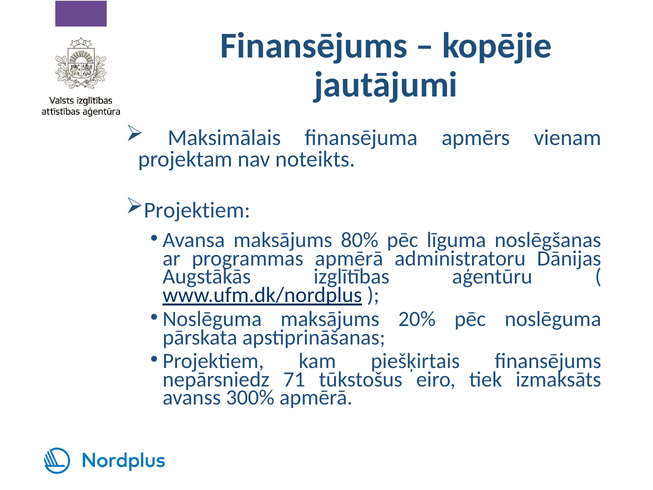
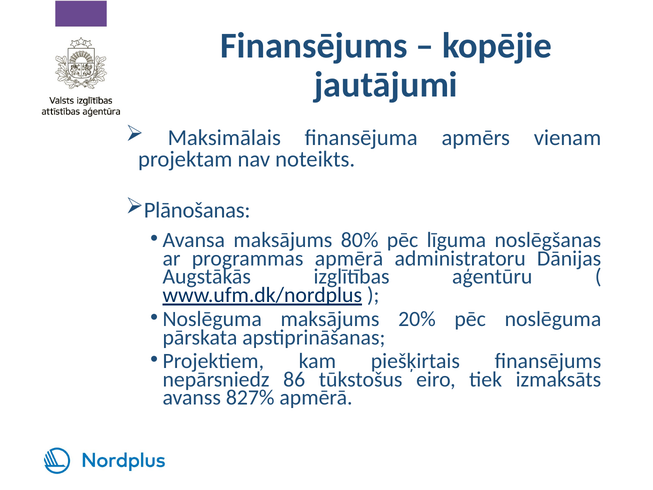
Projektiem: Projektiem -> Plānošanas (197, 210)
71: 71 -> 86 (294, 379)
300%: 300% -> 827% (250, 397)
